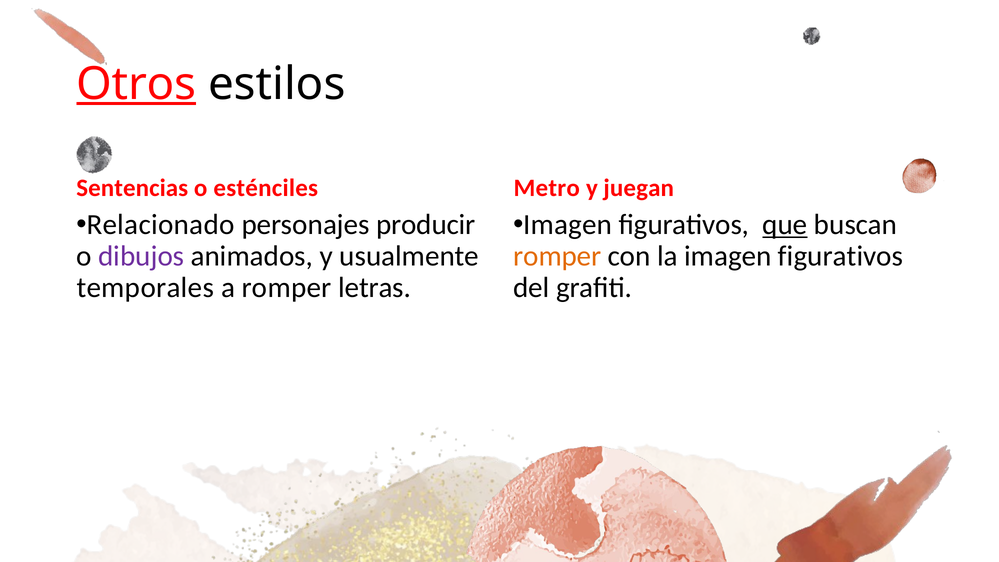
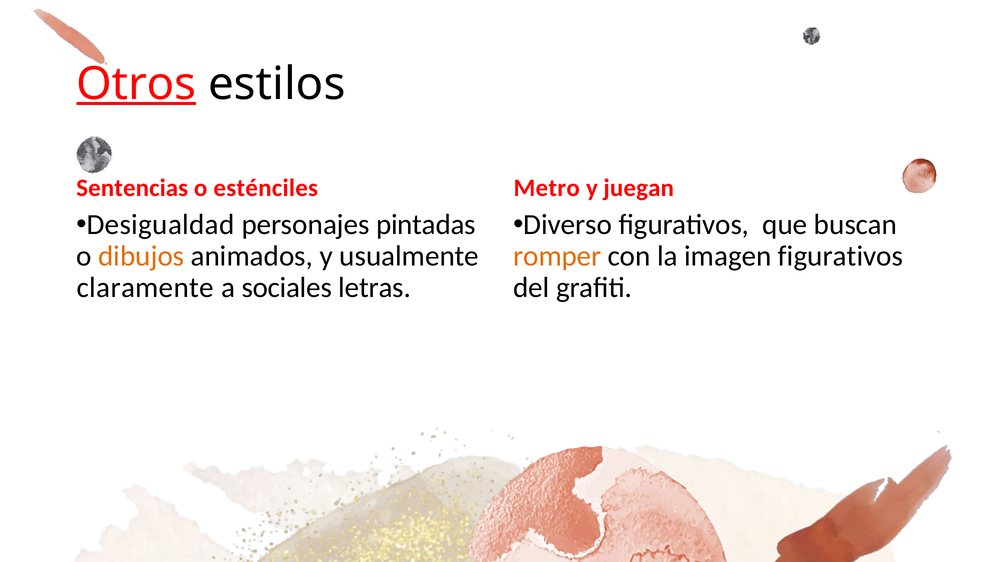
Relacionado: Relacionado -> Desigualdad (161, 225)
producir: producir -> pintadas (426, 225)
Imagen: Imagen -> Diverso (568, 225)
que underline: present -> none (785, 225)
dibujos colour: purple -> orange (141, 256)
temporales: temporales -> claramente (145, 288)
a romper: romper -> sociales (287, 288)
